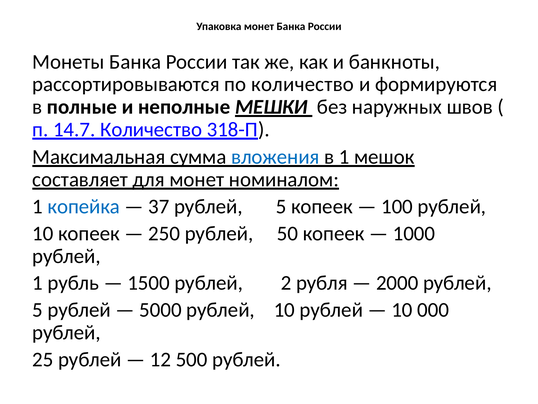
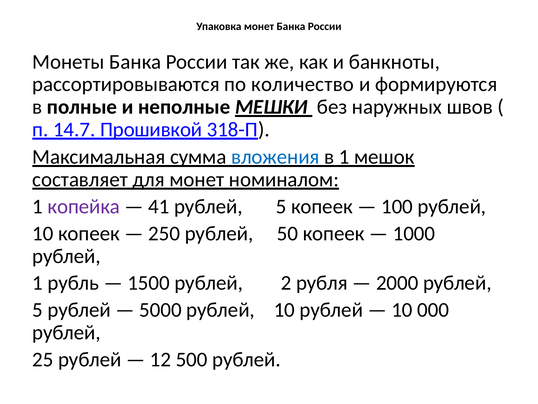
14.7 Количество: Количество -> Прошивкой (151, 130)
копейка colour: blue -> purple (84, 206)
37: 37 -> 41 (159, 206)
